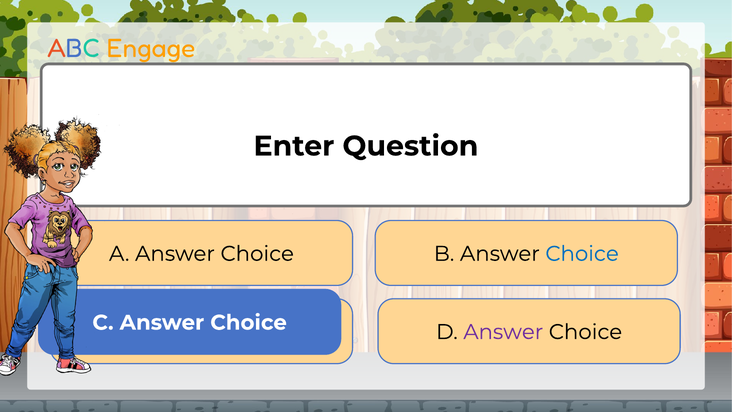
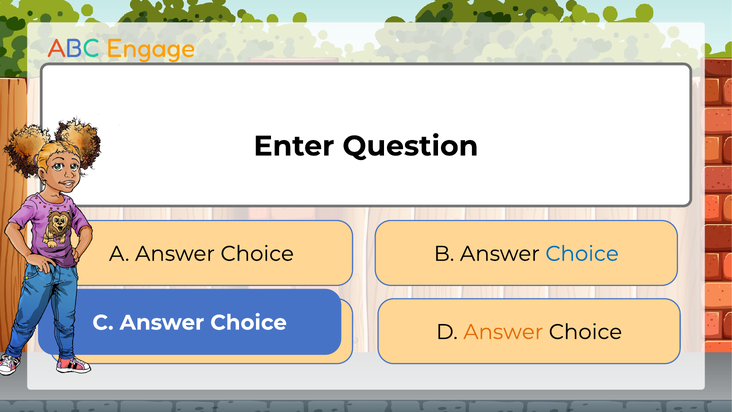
Answer colour: purple -> orange (503, 332)
